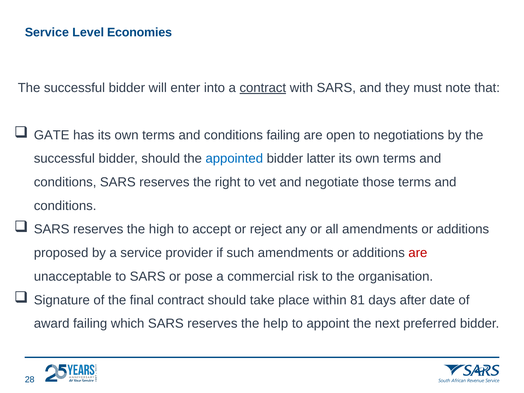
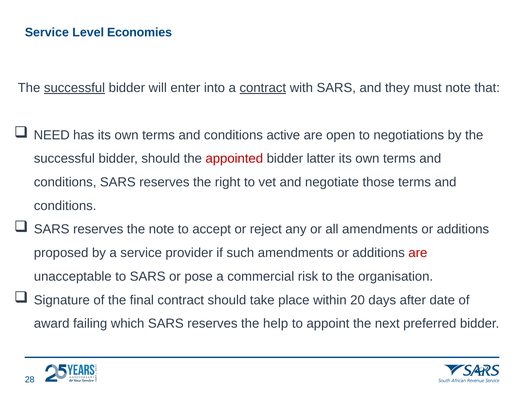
successful underline: none -> present (75, 88)
GATE: GATE -> NEED (52, 135)
conditions failing: failing -> active (283, 135)
appointed colour: blue -> red (234, 159)
the high: high -> note (161, 229)
81: 81 -> 20 (358, 300)
